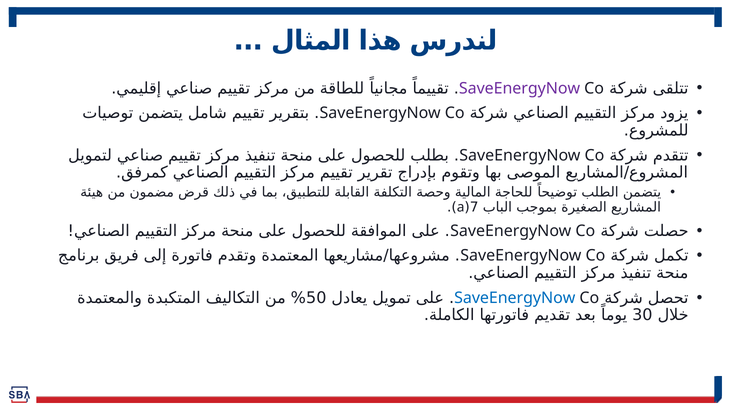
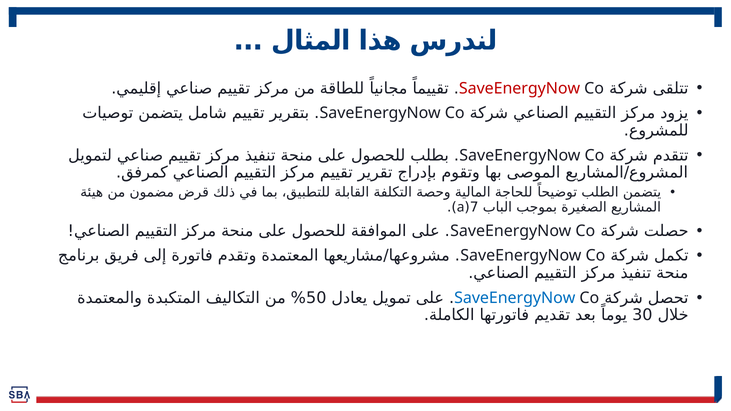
SaveEnergyNow colour: purple -> red (520, 88)
